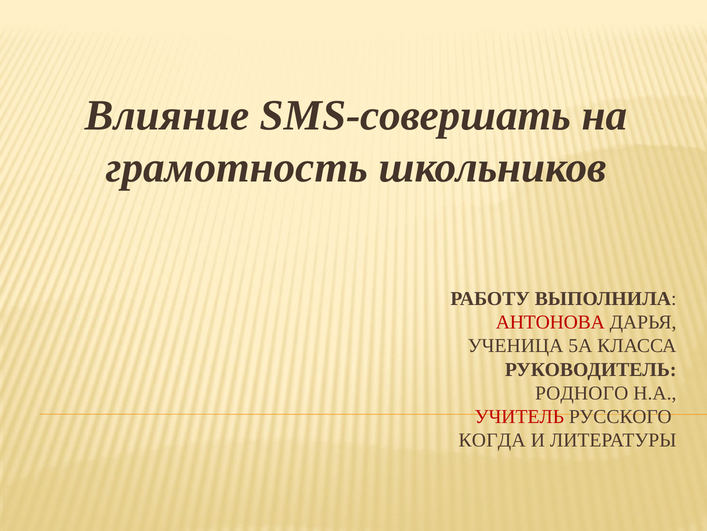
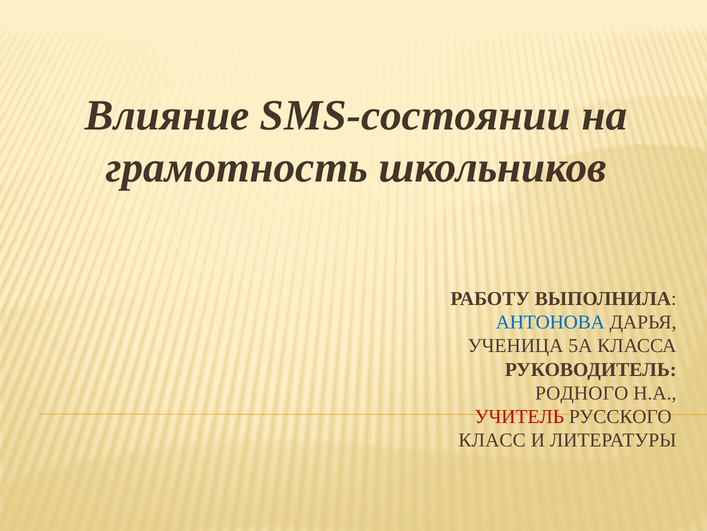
SMS-совершать: SMS-совершать -> SMS-состоянии (415, 115)
АНТОНОВА colour: red -> blue (550, 322)
КОГДА: КОГДА -> КЛАСС (492, 440)
